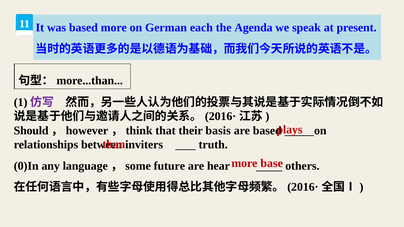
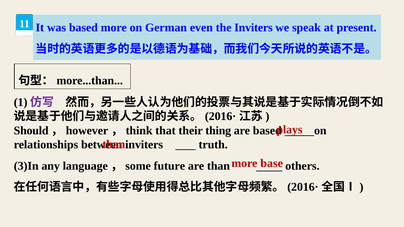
each: each -> even (201, 28)
the Agenda: Agenda -> Inviters (253, 28)
basis: basis -> thing (218, 131)
0)In: 0)In -> 3)In (26, 166)
are hear: hear -> than (218, 166)
